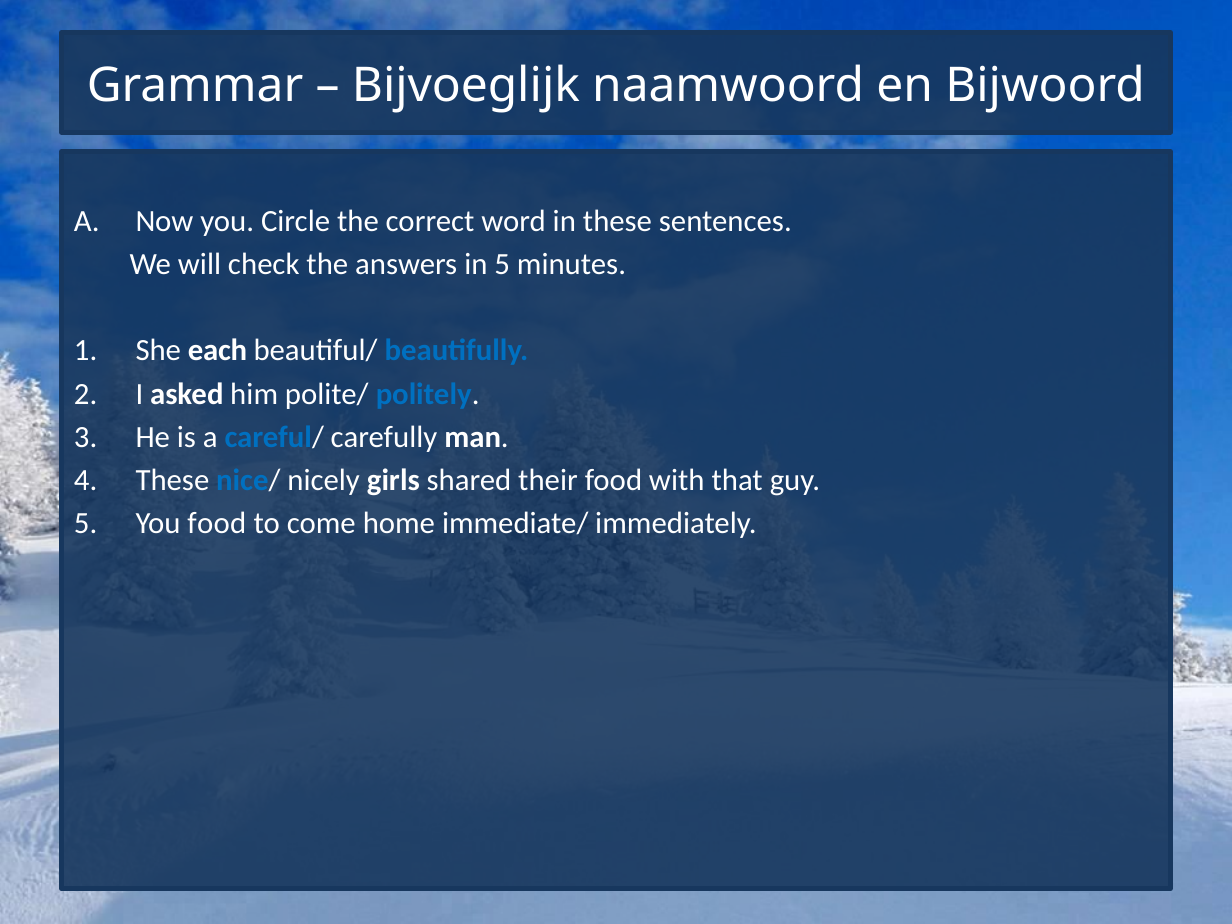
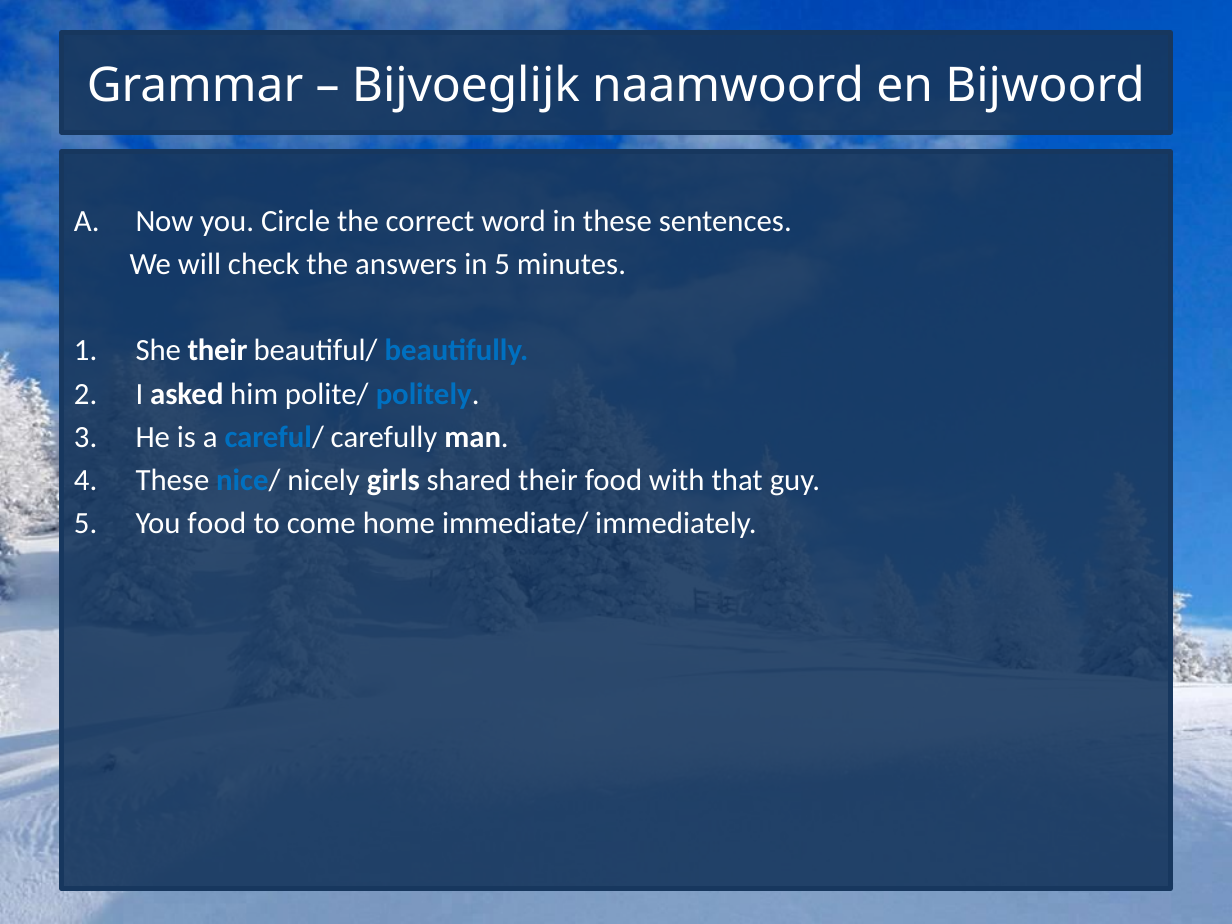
She each: each -> their (218, 351)
